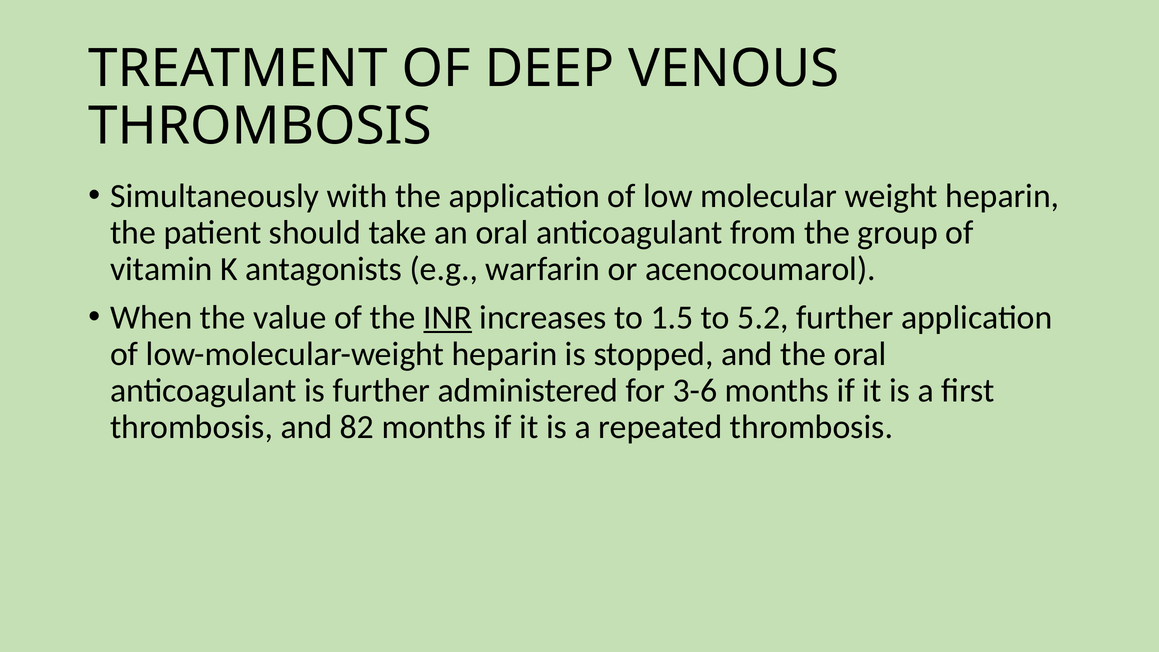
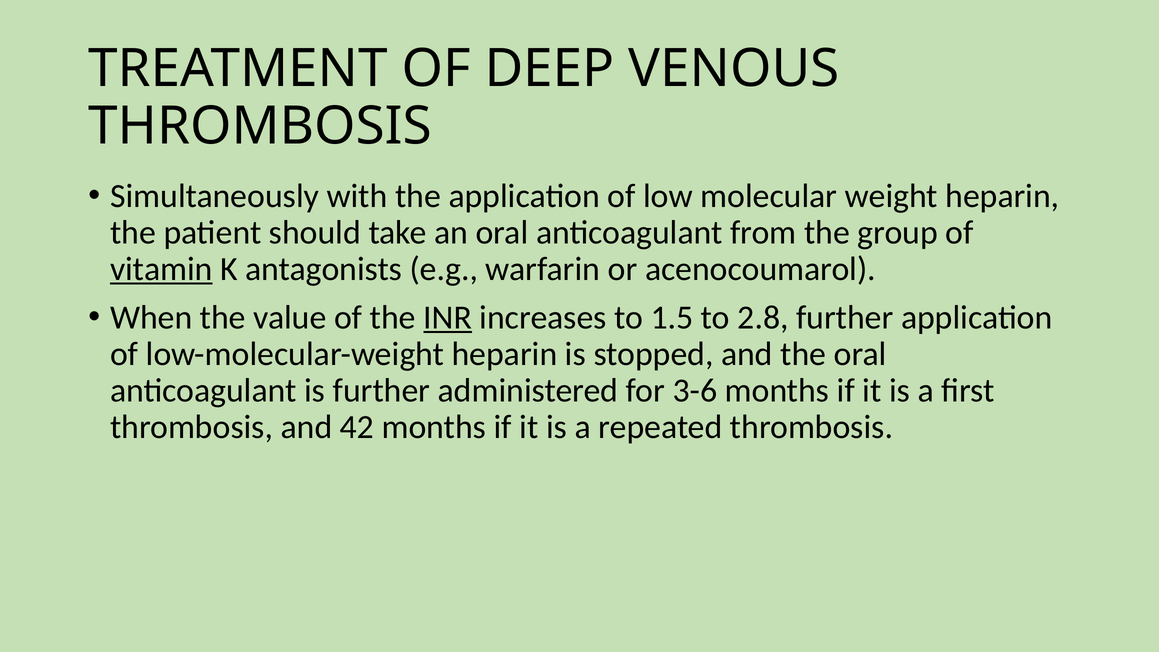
vitamin underline: none -> present (161, 269)
5.2: 5.2 -> 2.8 (763, 318)
82: 82 -> 42 (357, 427)
